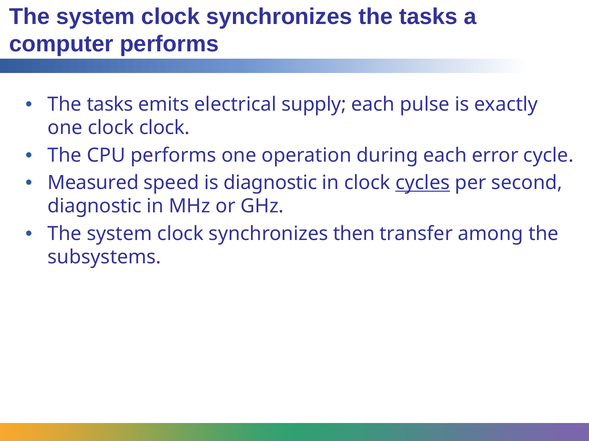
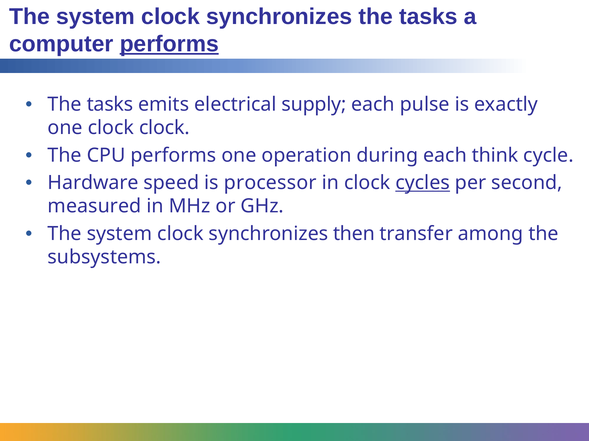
performs underline: none -> present (169, 44)
error: error -> think (495, 155)
Measured: Measured -> Hardware (93, 183)
is diagnostic: diagnostic -> processor (270, 183)
diagnostic: diagnostic -> measured (94, 207)
